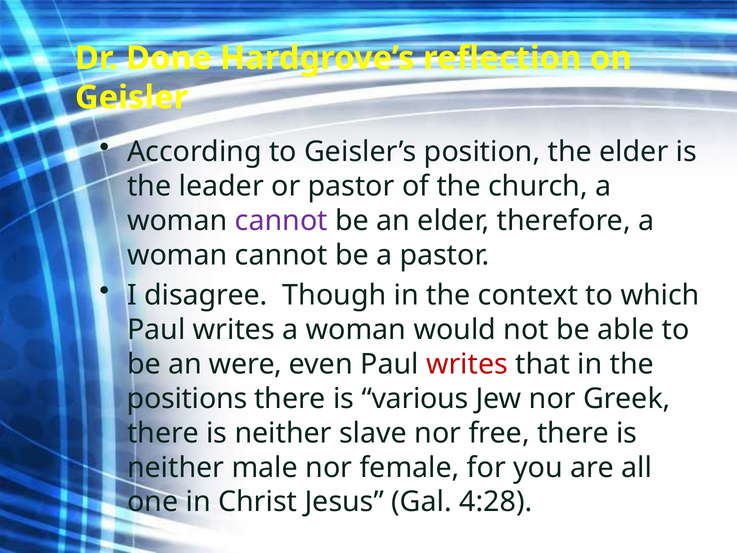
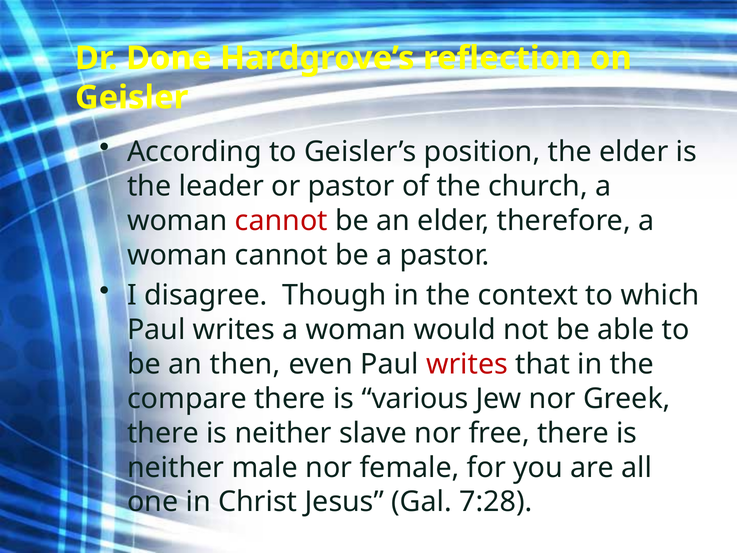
cannot colour: purple -> red (281, 221)
were: were -> then (245, 364)
positions: positions -> compare (187, 399)
4:28: 4:28 -> 7:28 (496, 502)
